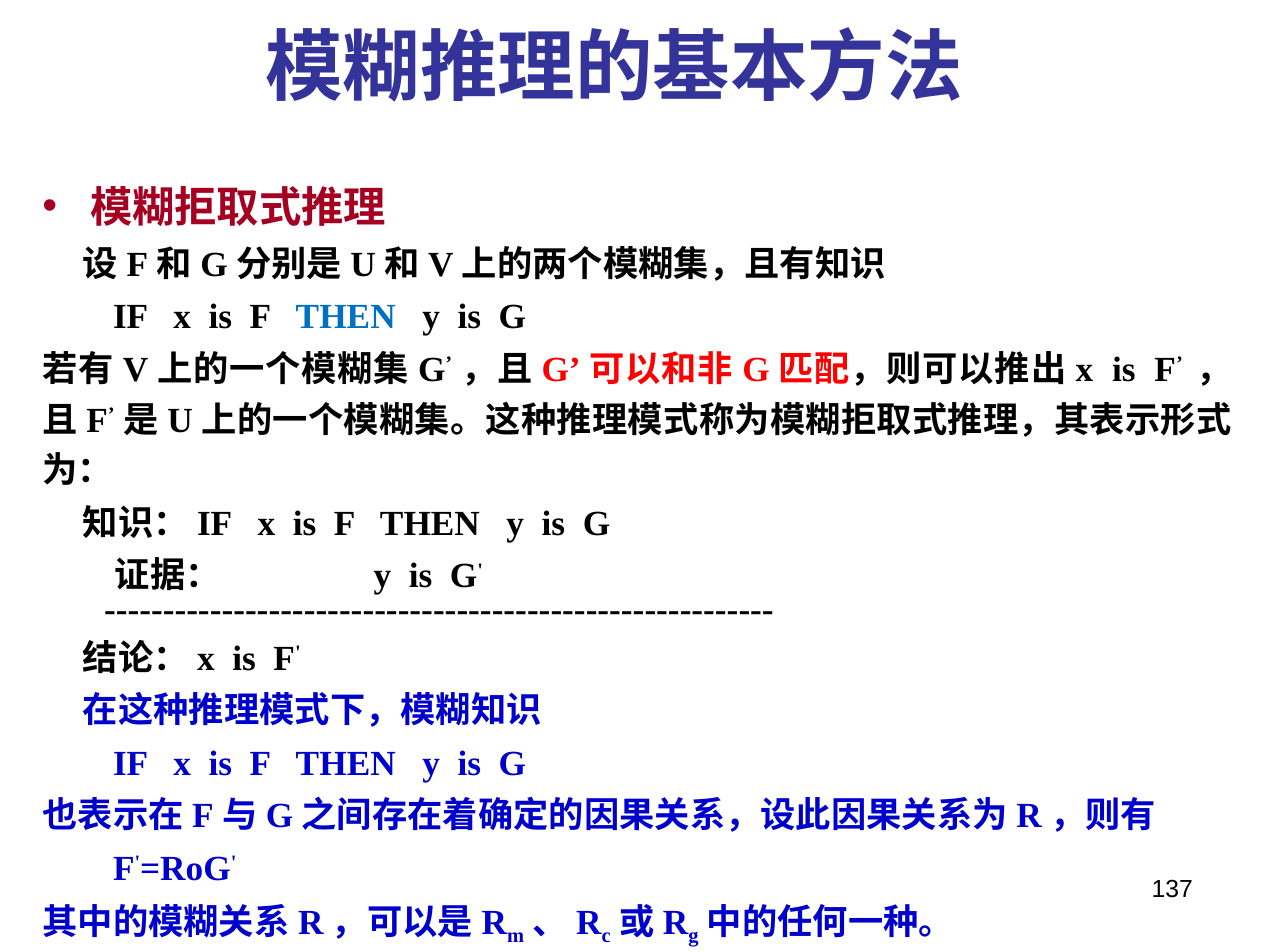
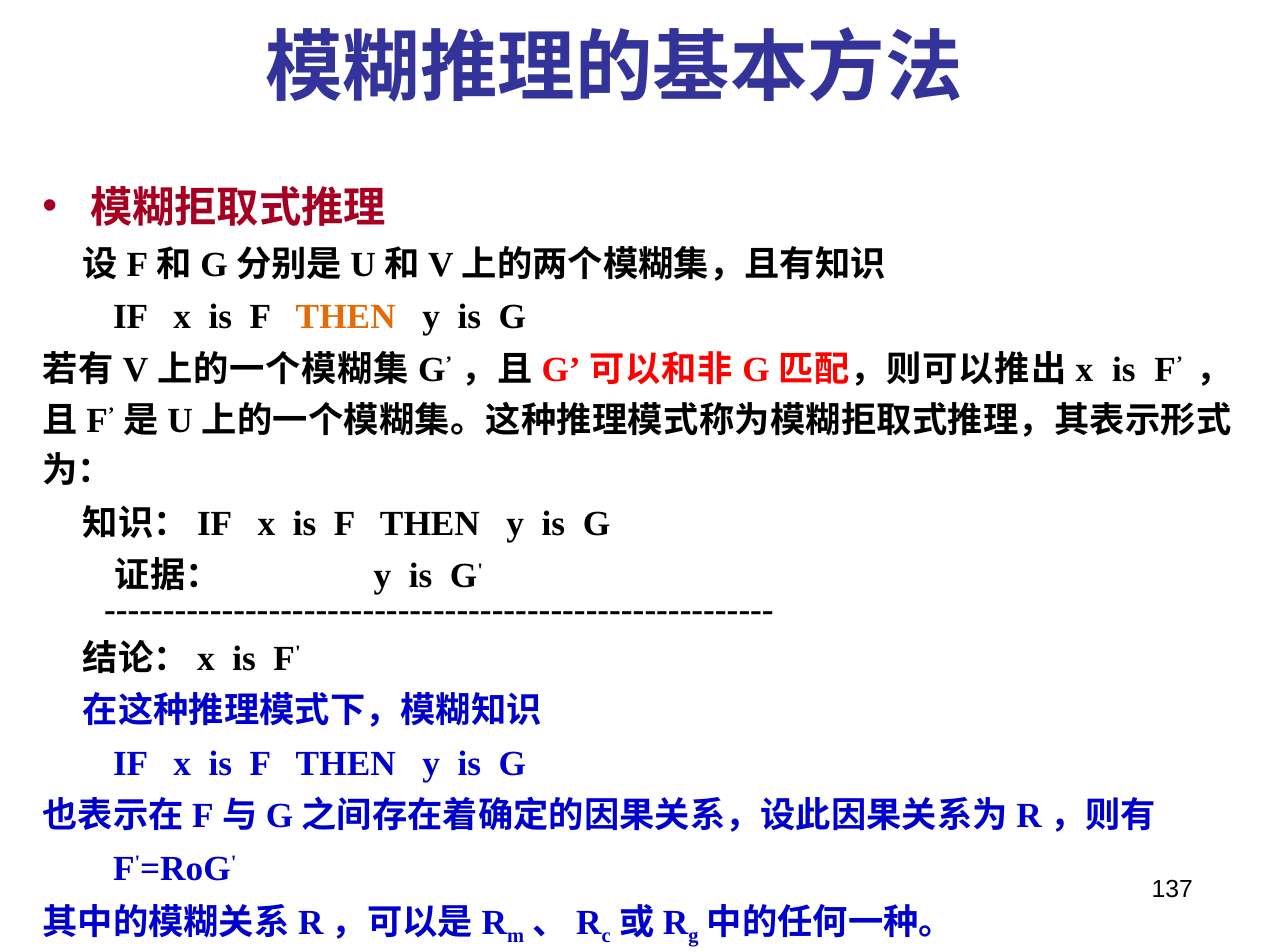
THEN colour: blue -> orange (346, 317)
